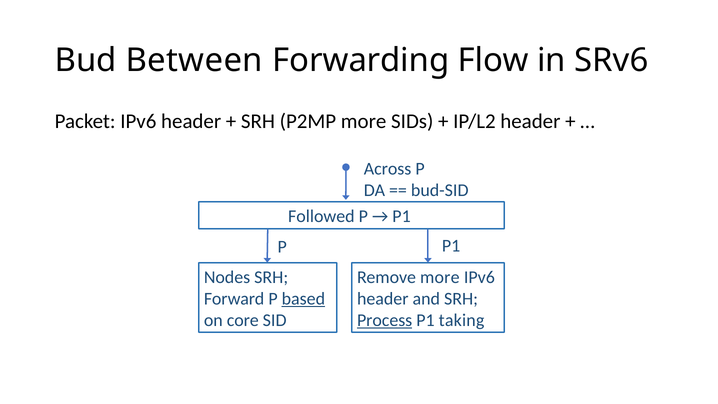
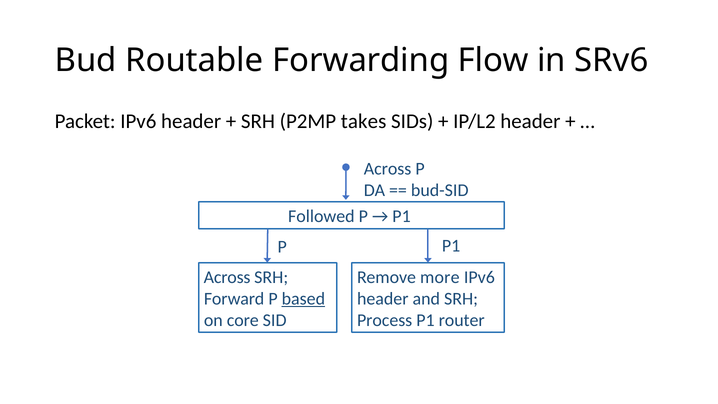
Between: Between -> Routable (194, 60)
P2MP more: more -> takes (364, 121)
Nodes: Nodes -> Across (227, 277)
Process underline: present -> none (385, 320)
taking: taking -> router (462, 320)
